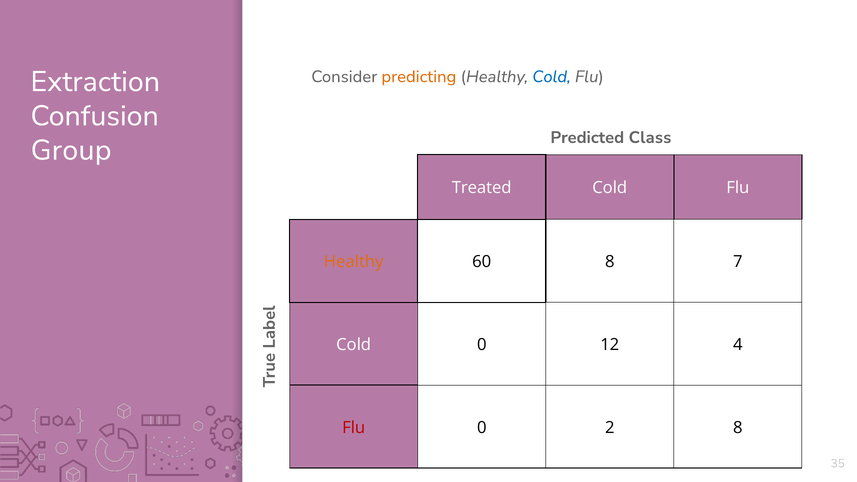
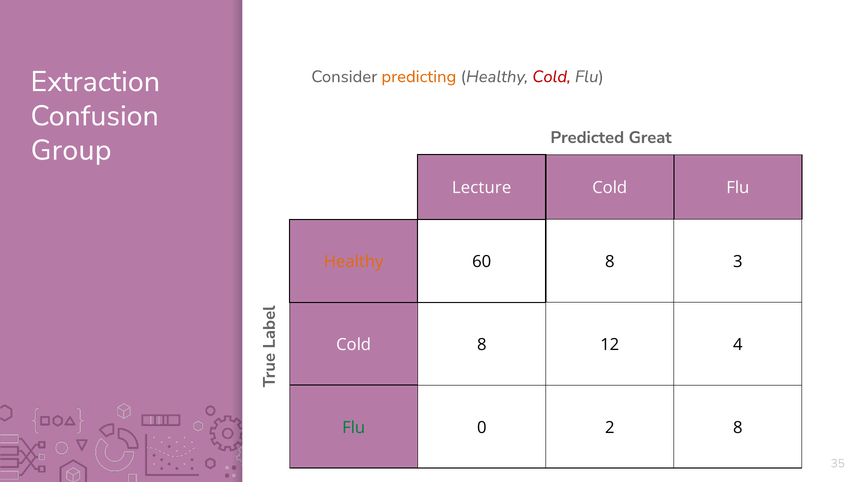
Cold colour: blue -> red (551, 77)
Class: Class -> Great (650, 137)
Treated: Treated -> Lecture (482, 188)
7: 7 -> 3 (738, 262)
Cold 0: 0 -> 8 (482, 345)
Flu colour: red -> green (354, 428)
